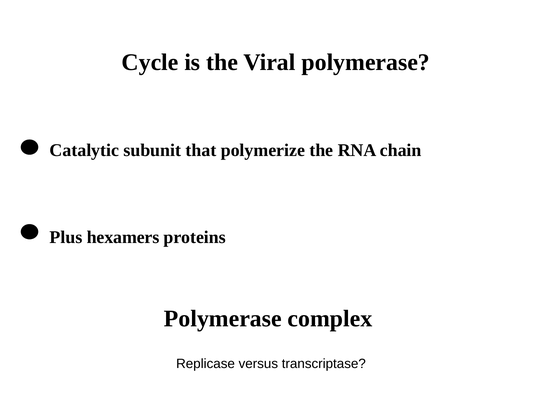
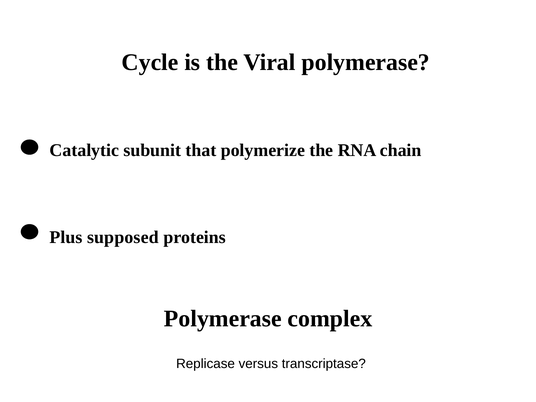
hexamers: hexamers -> supposed (123, 237)
